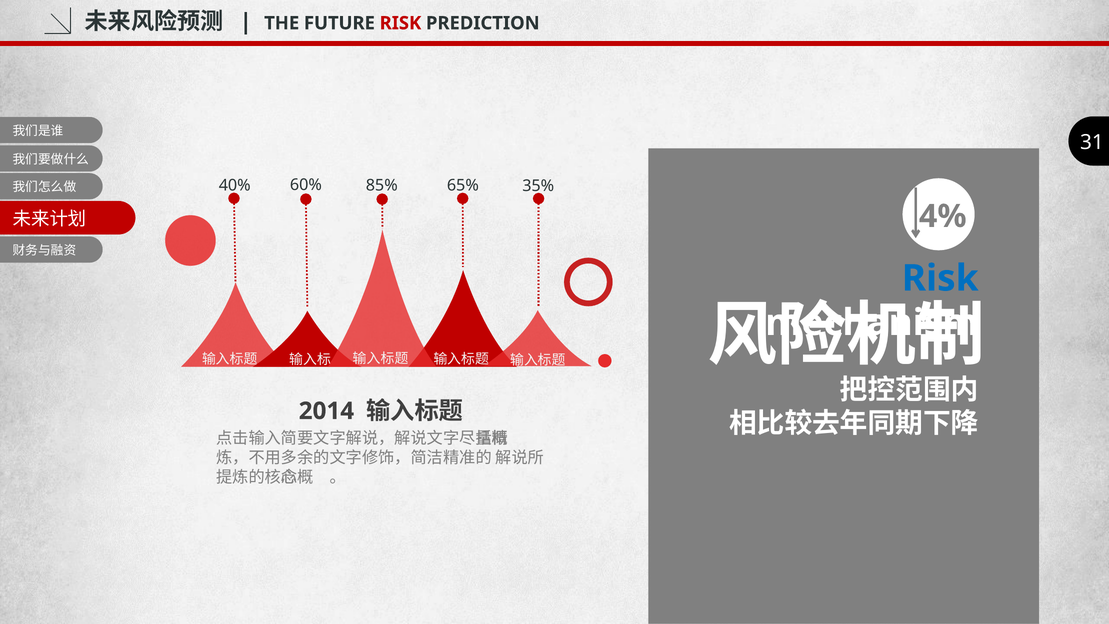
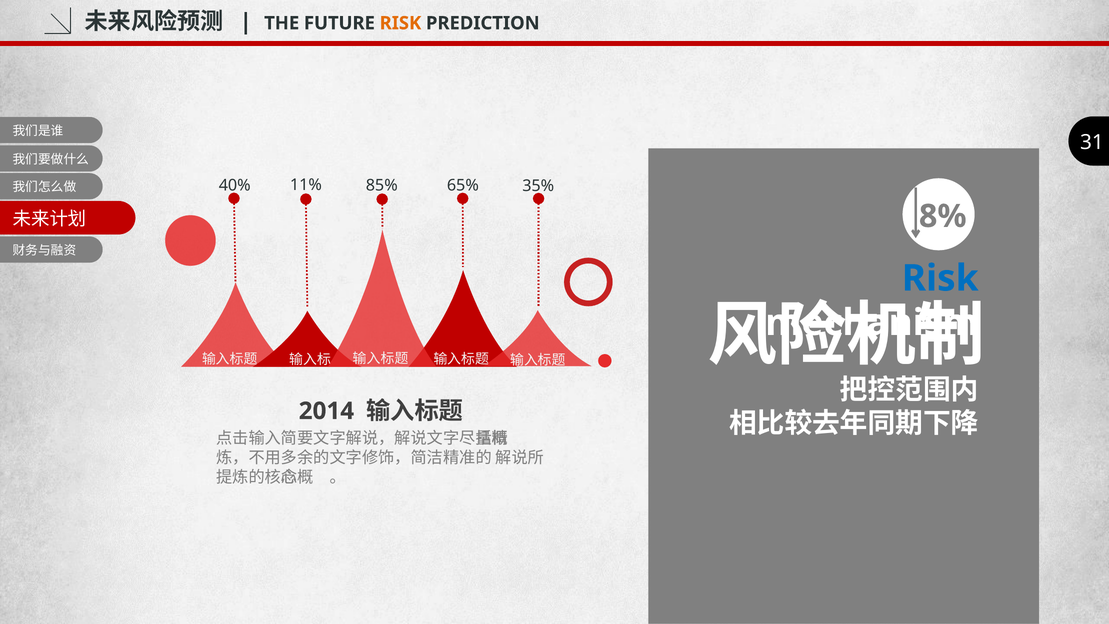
RISK colour: red -> orange (400, 23)
60%: 60% -> 11% (306, 185)
4%: 4% -> 8% (943, 216)
